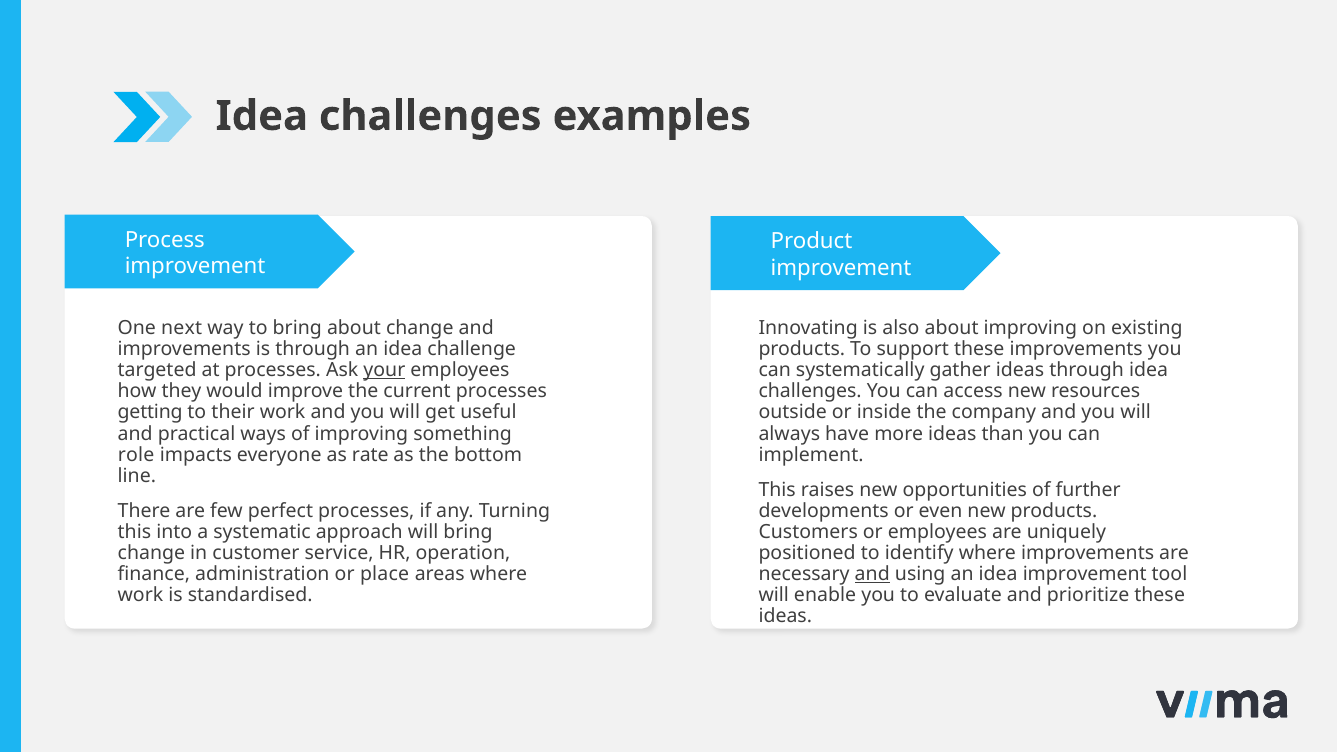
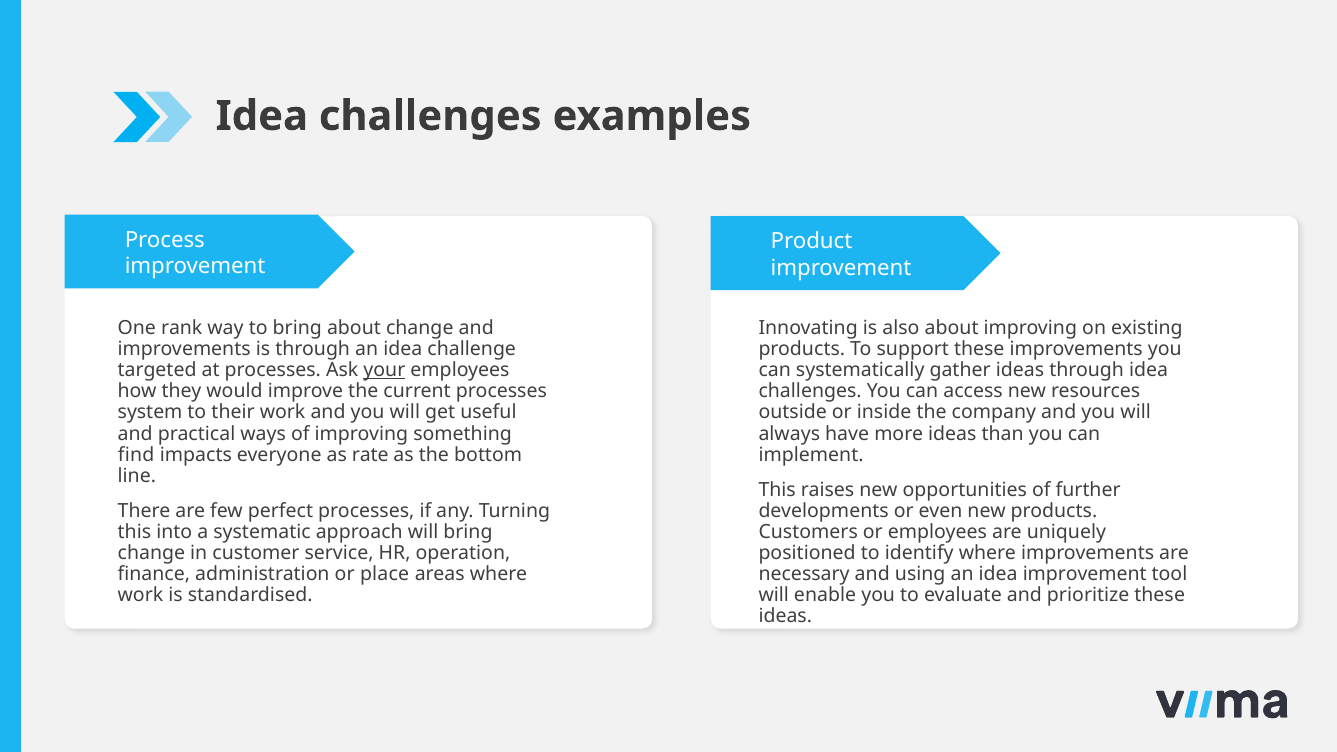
next: next -> rank (182, 328)
getting: getting -> system (150, 413)
role: role -> find (136, 455)
and underline: present -> none (872, 574)
